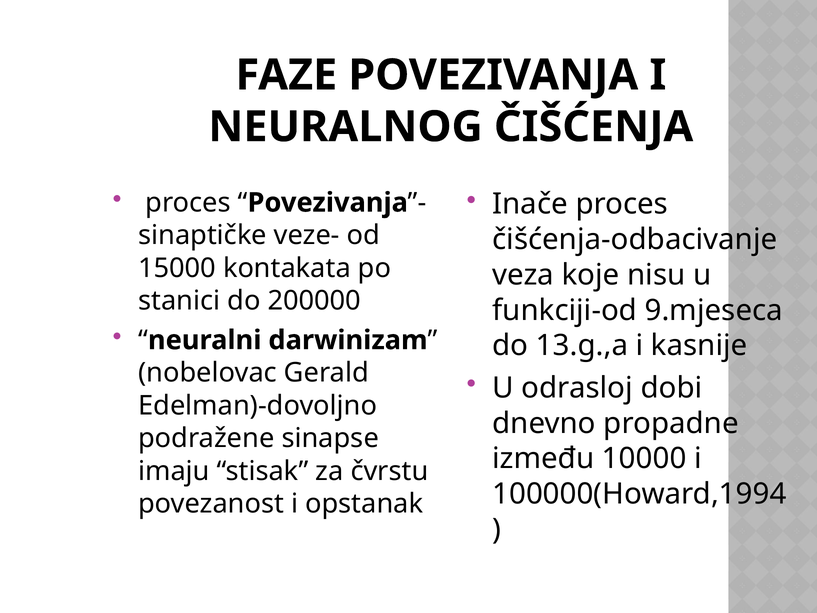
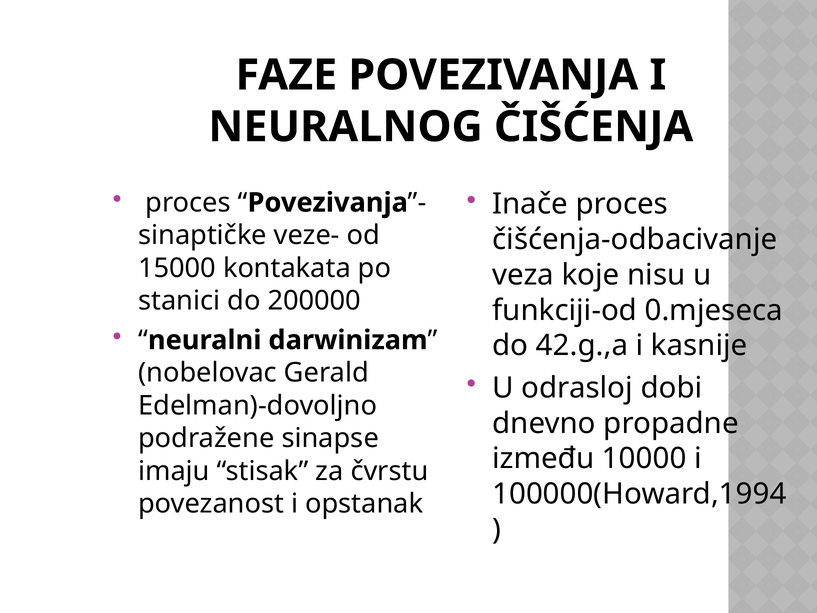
9.mjeseca: 9.mjeseca -> 0.mjeseca (714, 310)
13.g.,a: 13.g.,a -> 42.g.,a (582, 346)
